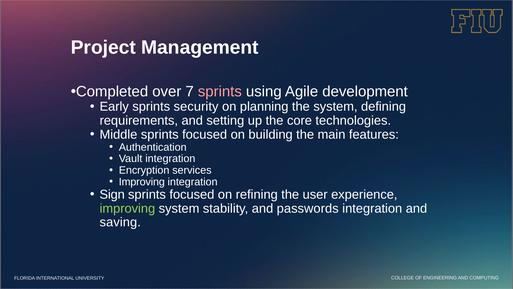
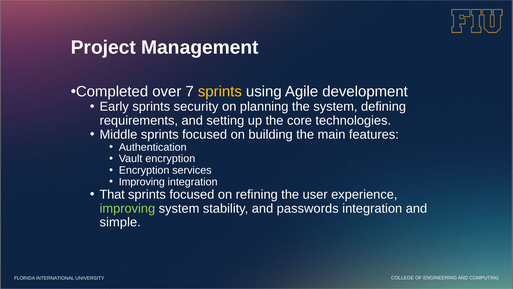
sprints colour: pink -> yellow (220, 92)
Vault integration: integration -> encryption (170, 159)
Sign: Sign -> That (112, 194)
saving: saving -> simple (120, 222)
